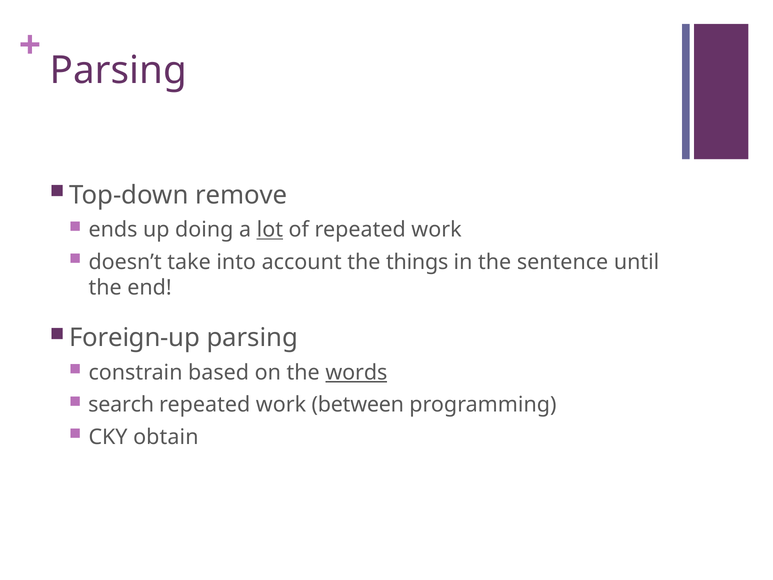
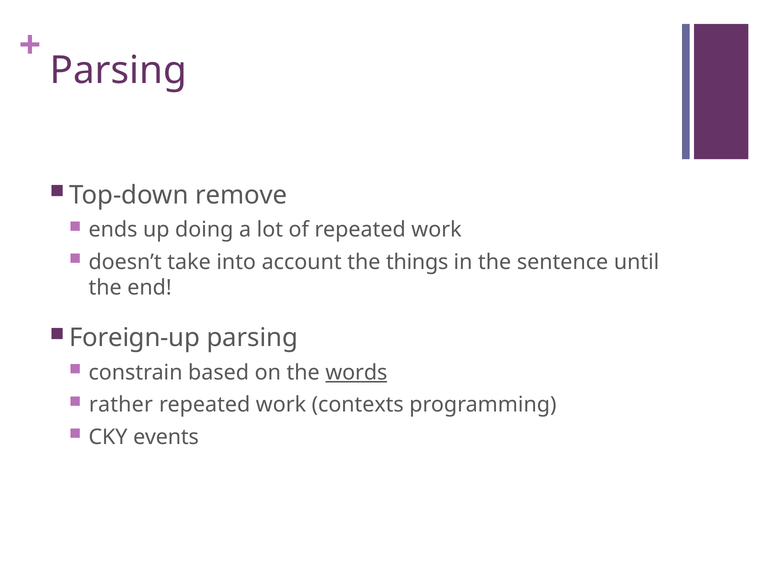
lot underline: present -> none (270, 230)
search: search -> rather (121, 405)
between: between -> contexts (358, 405)
obtain: obtain -> events (166, 437)
